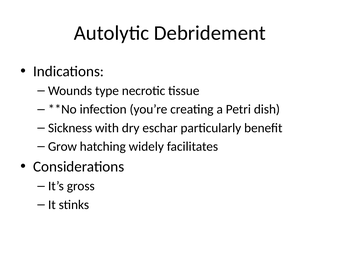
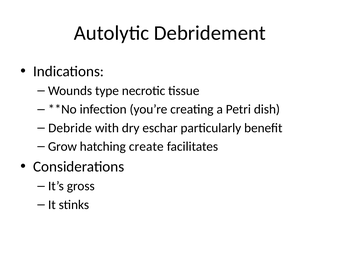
Sickness: Sickness -> Debride (70, 128)
widely: widely -> create (146, 146)
